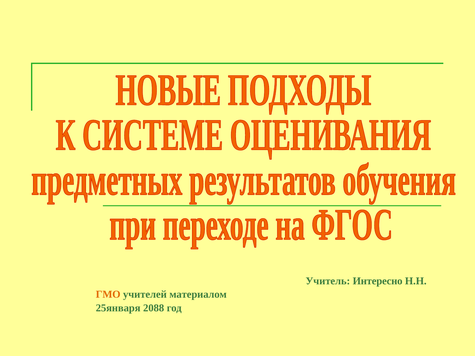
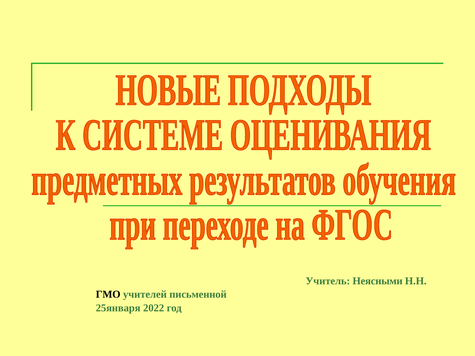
Интересно: Интересно -> Неясными (378, 281)
ГМО colour: orange -> black (108, 295)
материалом: материалом -> письменной (198, 295)
2088: 2088 -> 2022 (154, 308)
